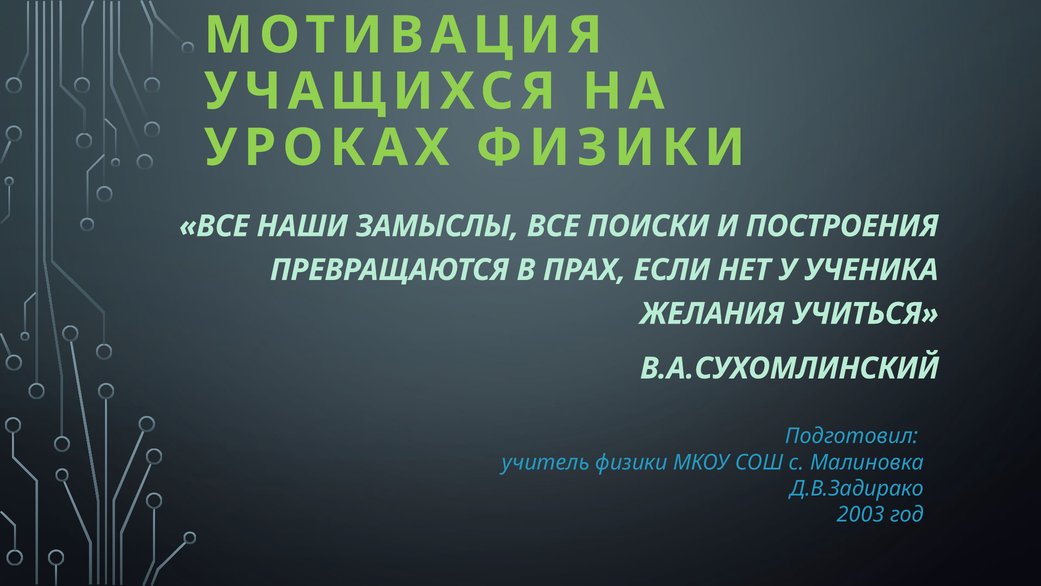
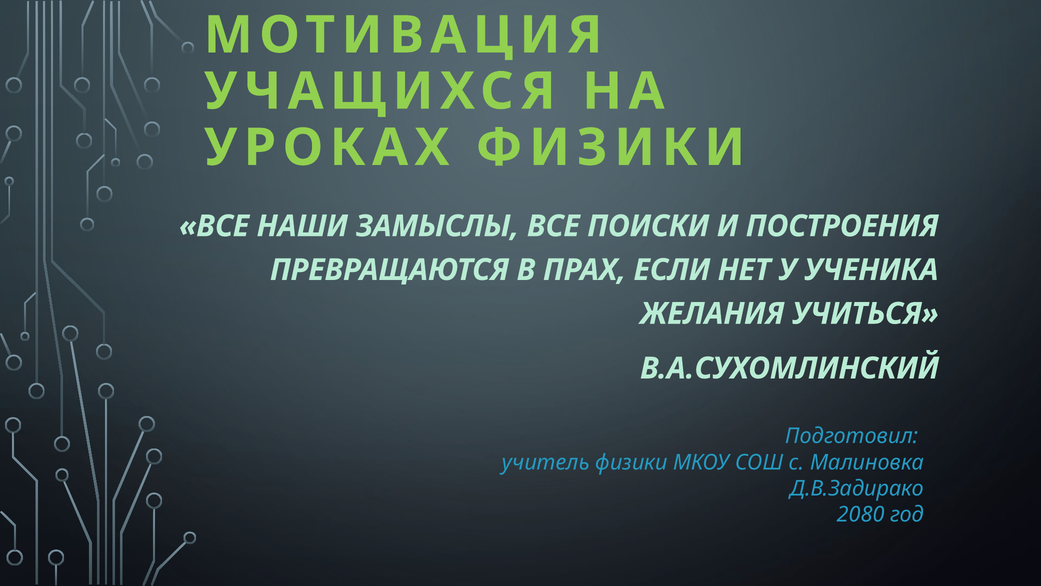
2003: 2003 -> 2080 (861, 514)
